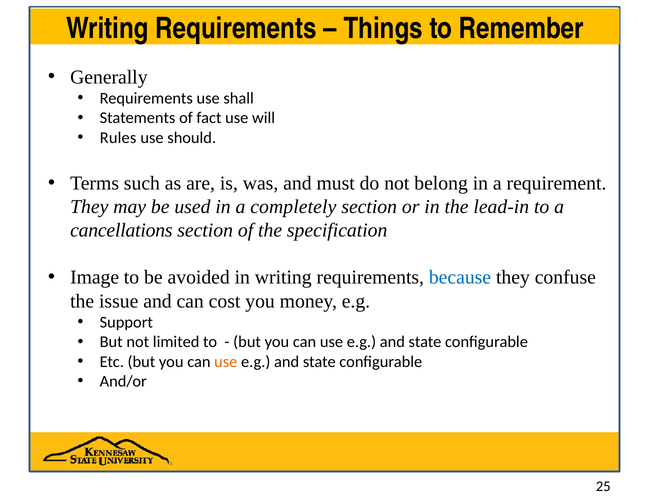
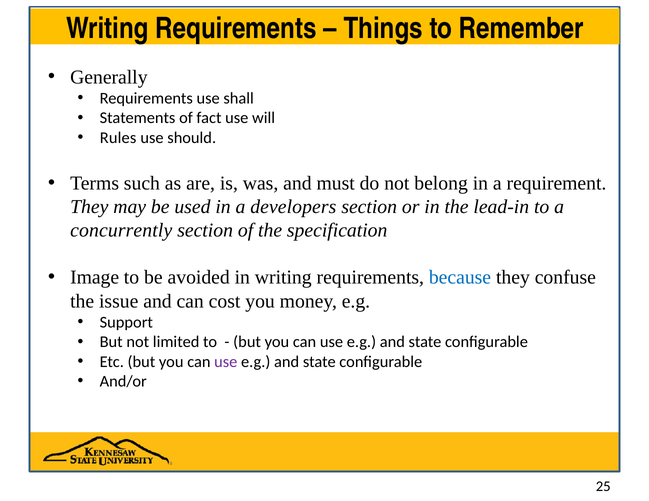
completely: completely -> developers (293, 207)
cancellations: cancellations -> concurrently (121, 231)
use colour: orange -> purple (226, 362)
